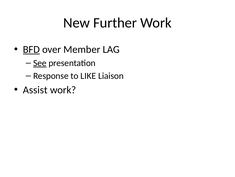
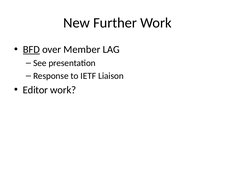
See underline: present -> none (40, 63)
LIKE: LIKE -> IETF (88, 76)
Assist: Assist -> Editor (35, 90)
